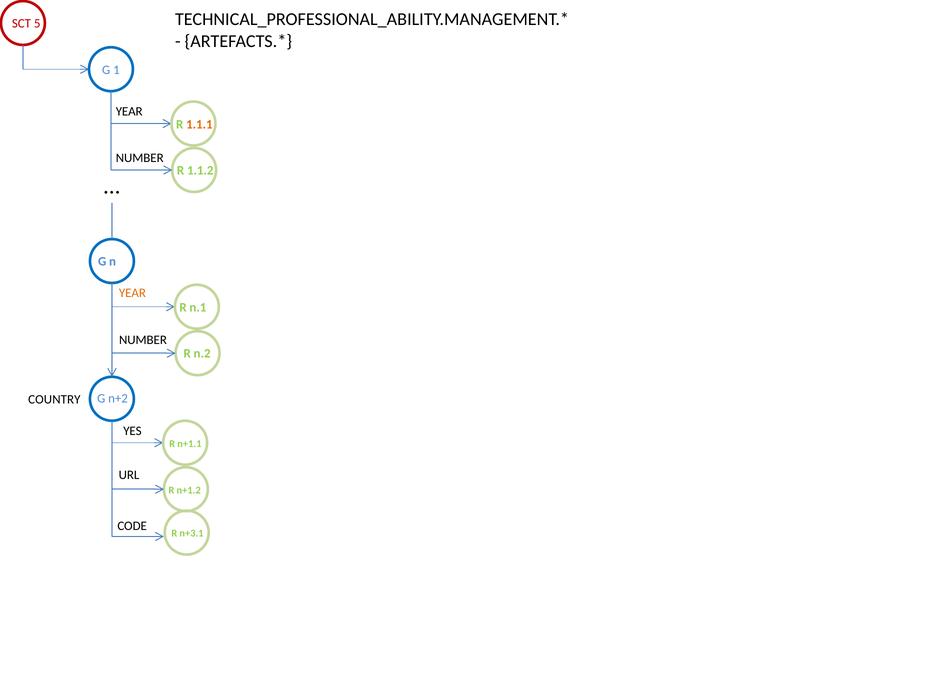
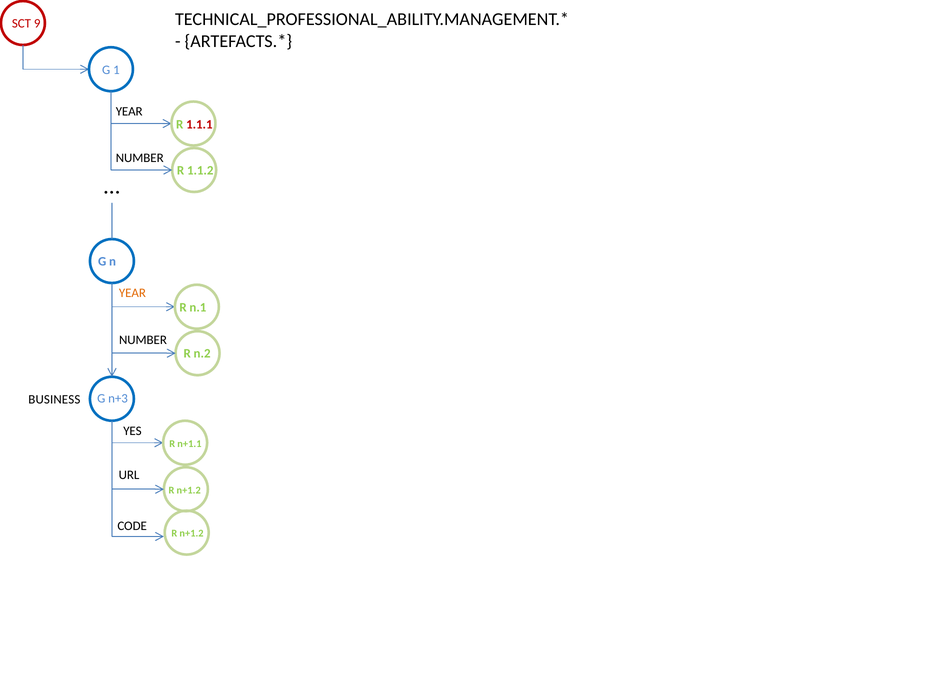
5: 5 -> 9 (37, 23)
1.1.1 colour: orange -> red (199, 124)
n+2: n+2 -> n+3 (118, 399)
COUNTRY: COUNTRY -> BUSINESS (54, 399)
n+3.1: n+3.1 -> n+1.2 (192, 533)
